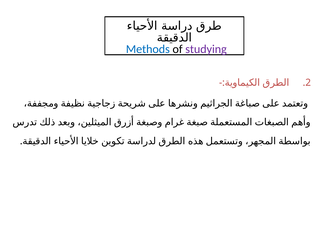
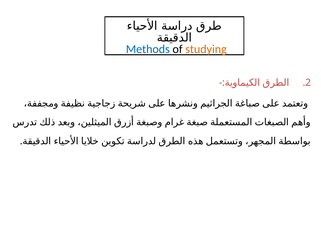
studying colour: purple -> orange (206, 49)
